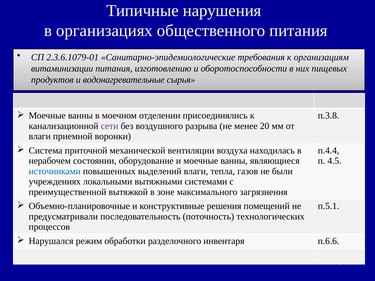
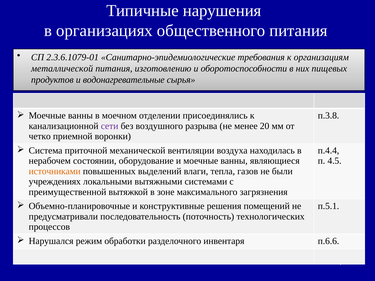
витаминизации: витаминизации -> металлической (62, 68)
влаги: влаги -> четко (40, 136)
источниками colour: blue -> orange (55, 171)
